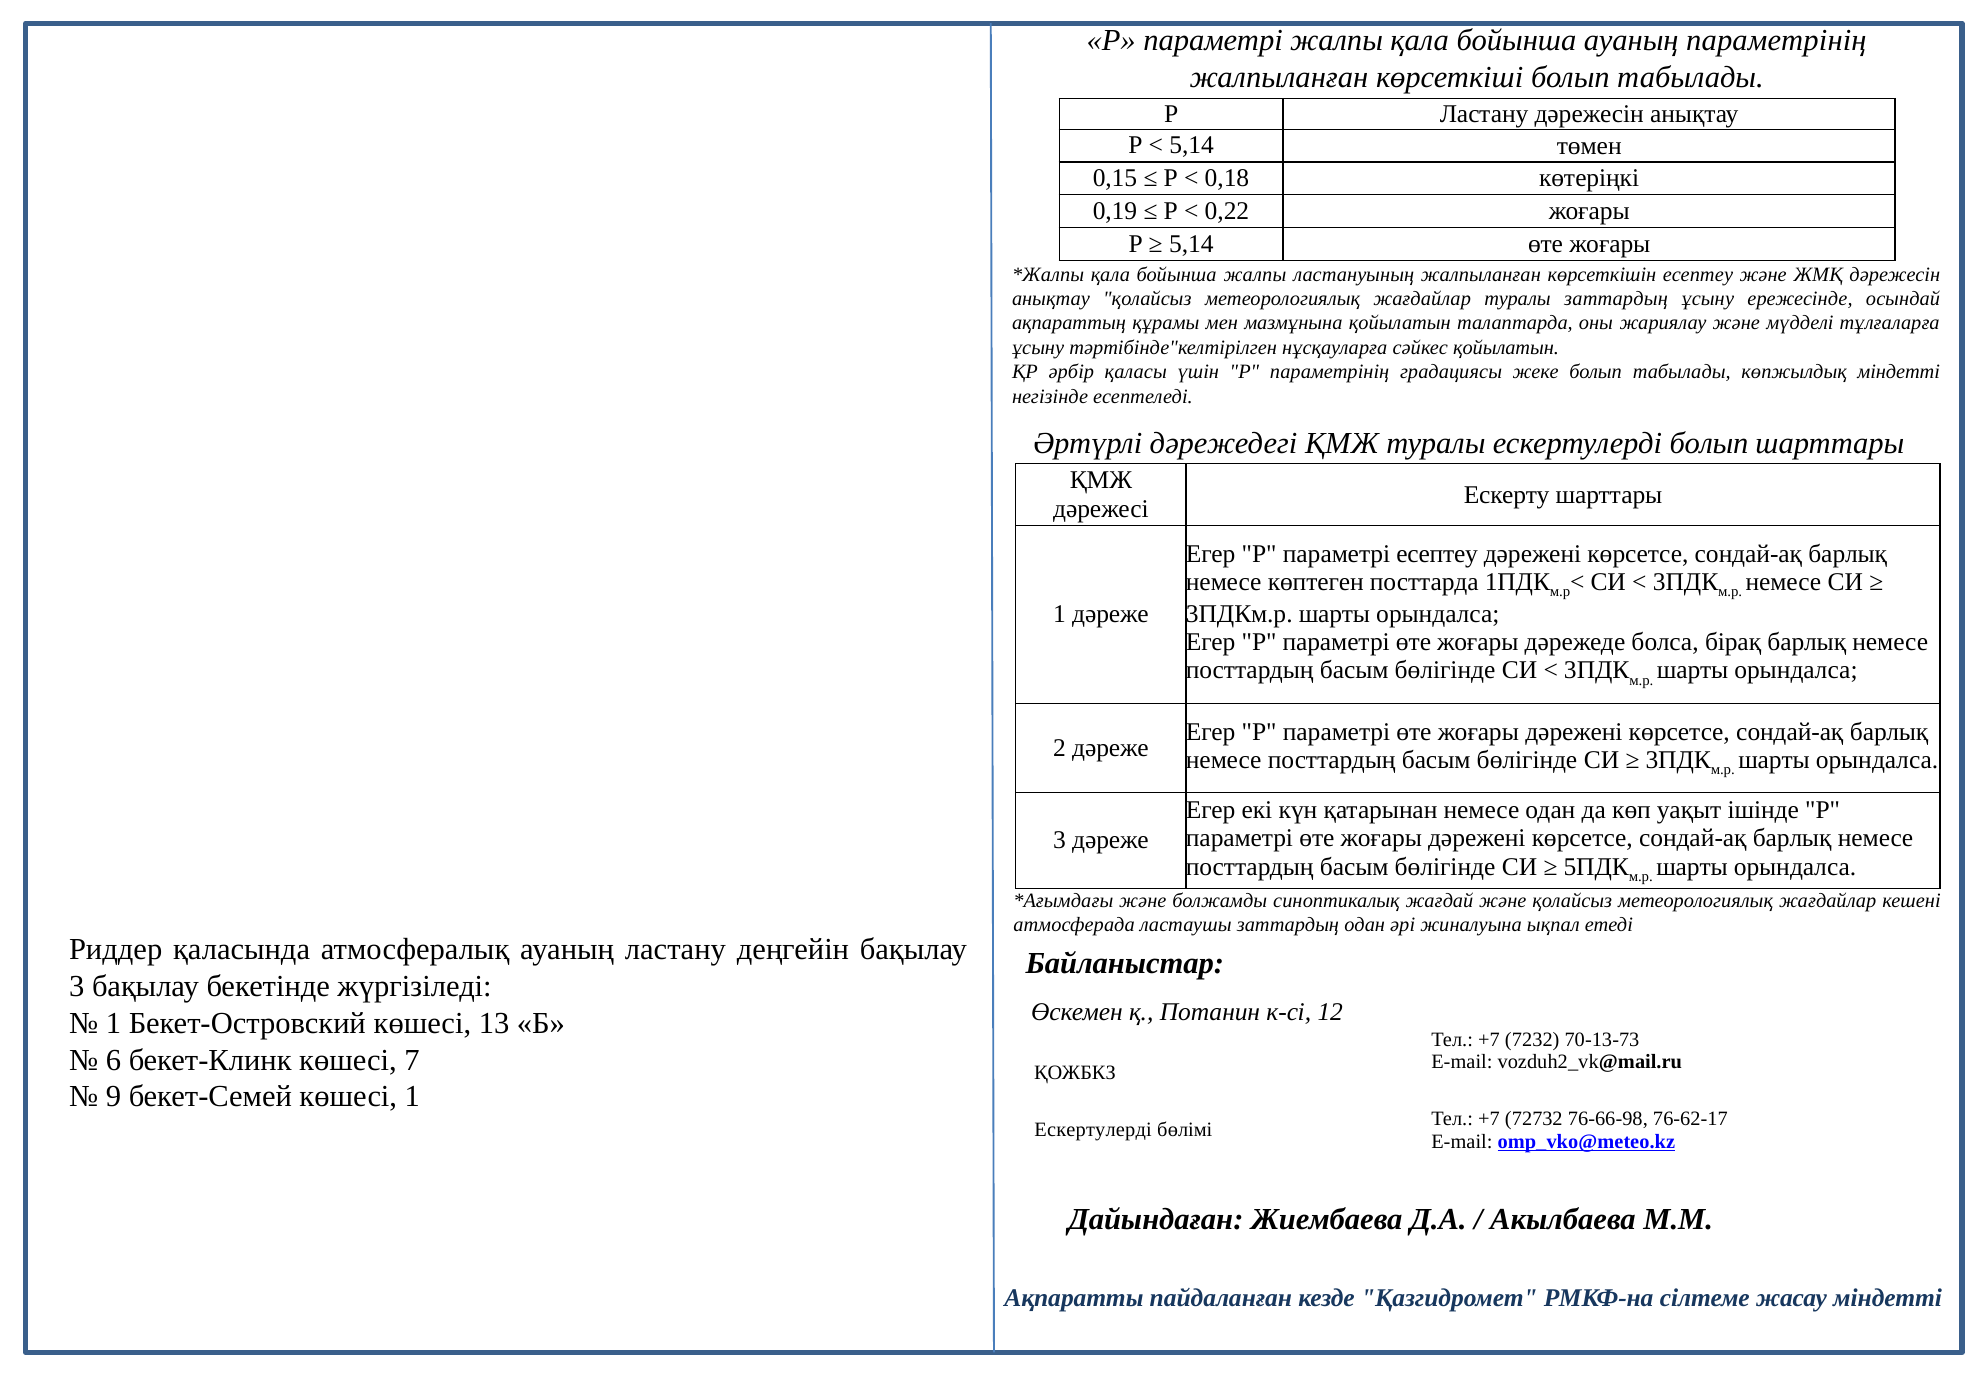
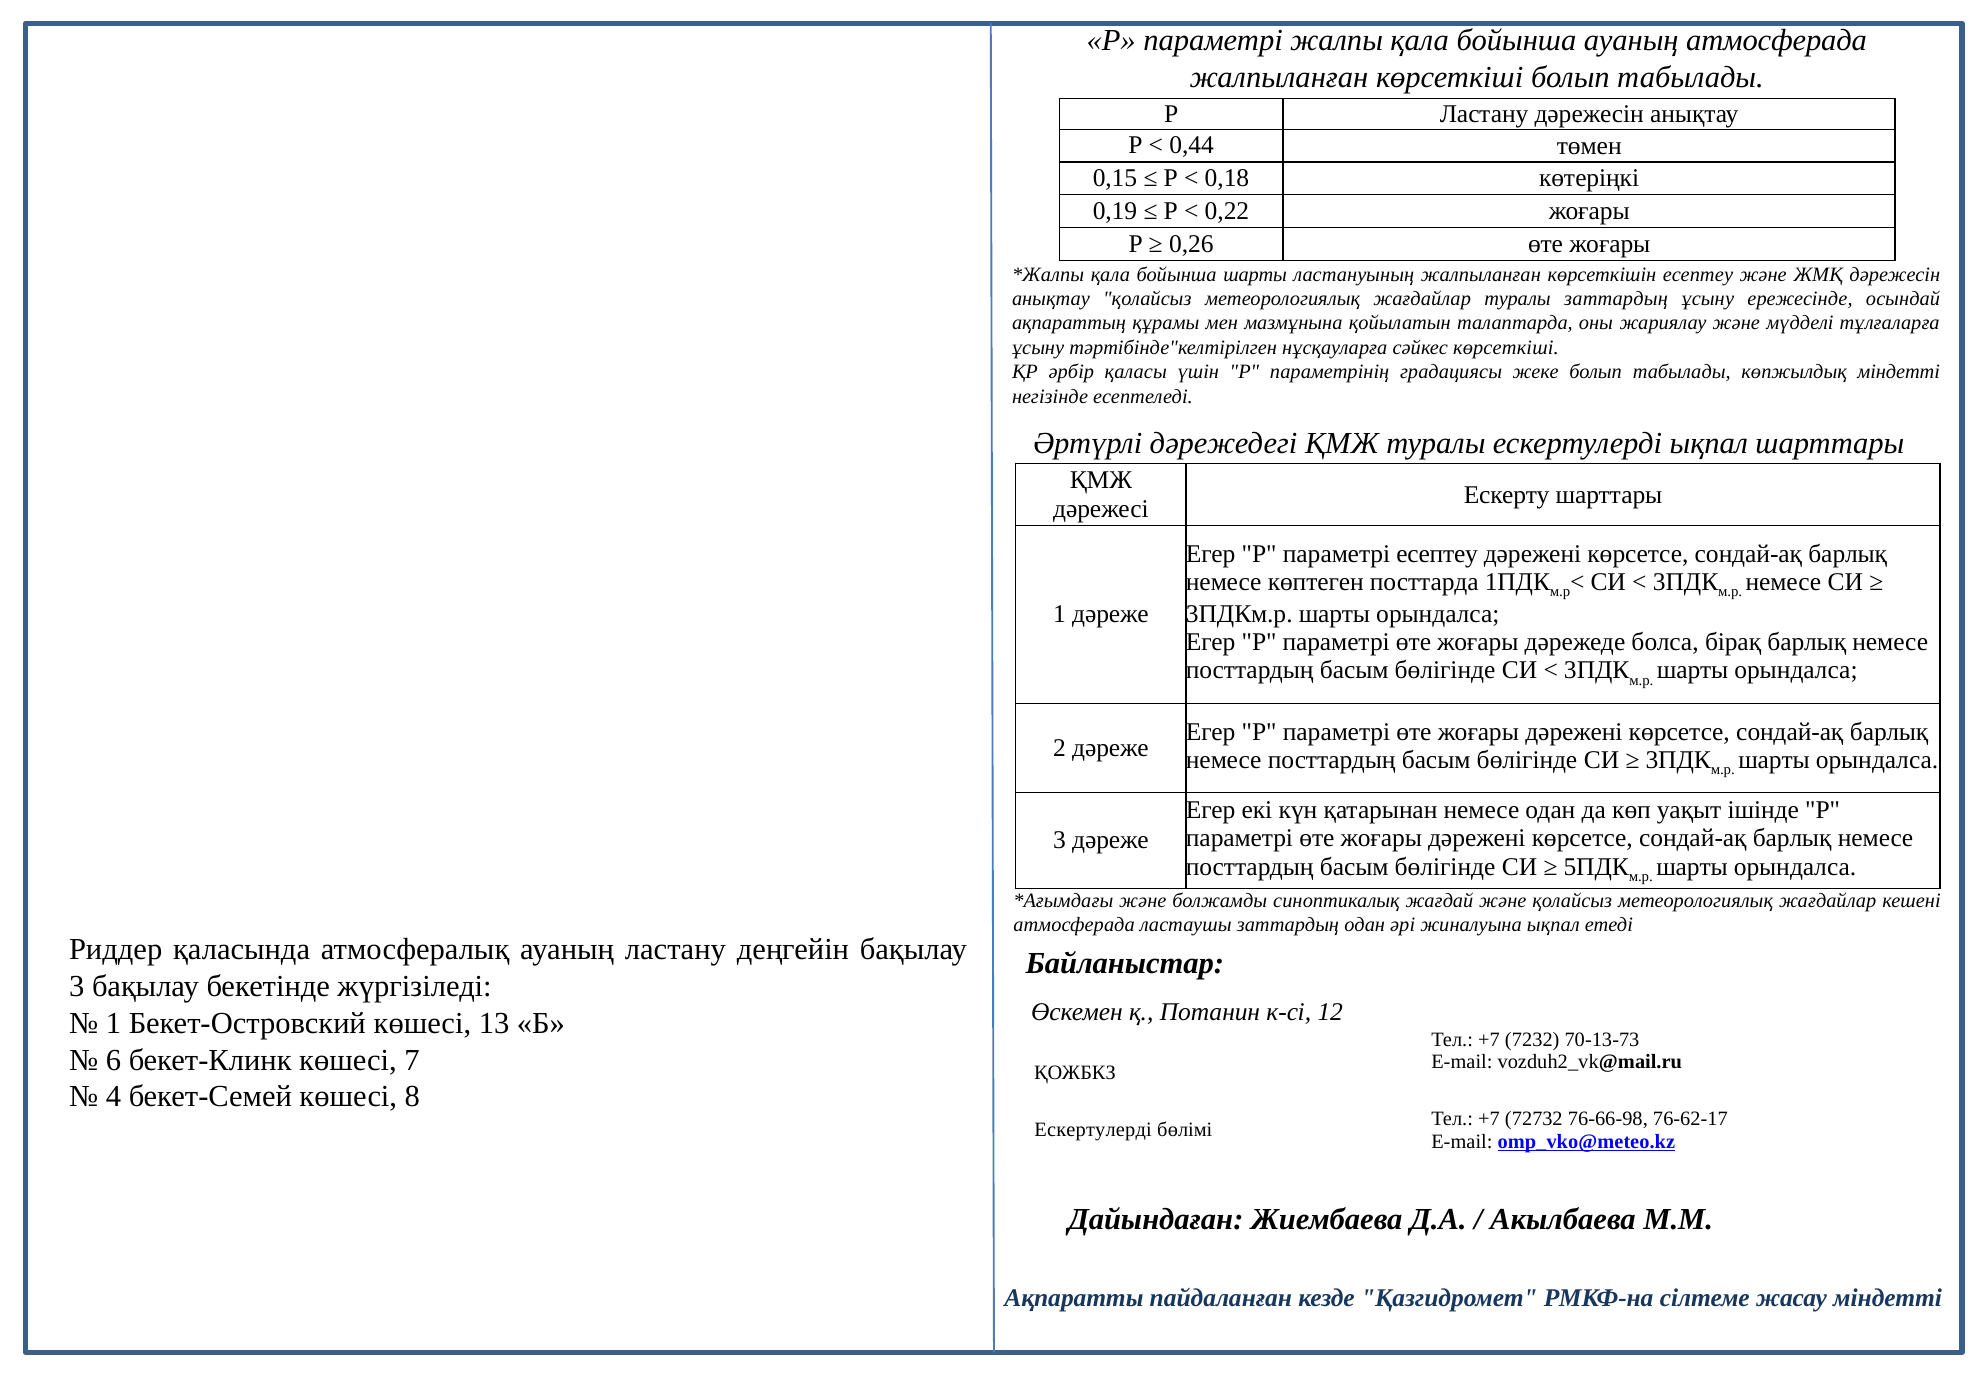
ауаның параметрінің: параметрінің -> атмосферада (1777, 41)
5,14: 5,14 -> 0,44 (1192, 145)
5,14: 5,14 -> 0,26 (1191, 244)
бойынша жалпы: жалпы -> шарты (1255, 274)
сәйкес қойылатын: қойылатын -> көрсеткіші (1506, 348)
ескертулерді болып: болып -> ықпал (1709, 443)
9: 9 -> 4 (113, 1097)
көшесі 1: 1 -> 8 (412, 1097)
